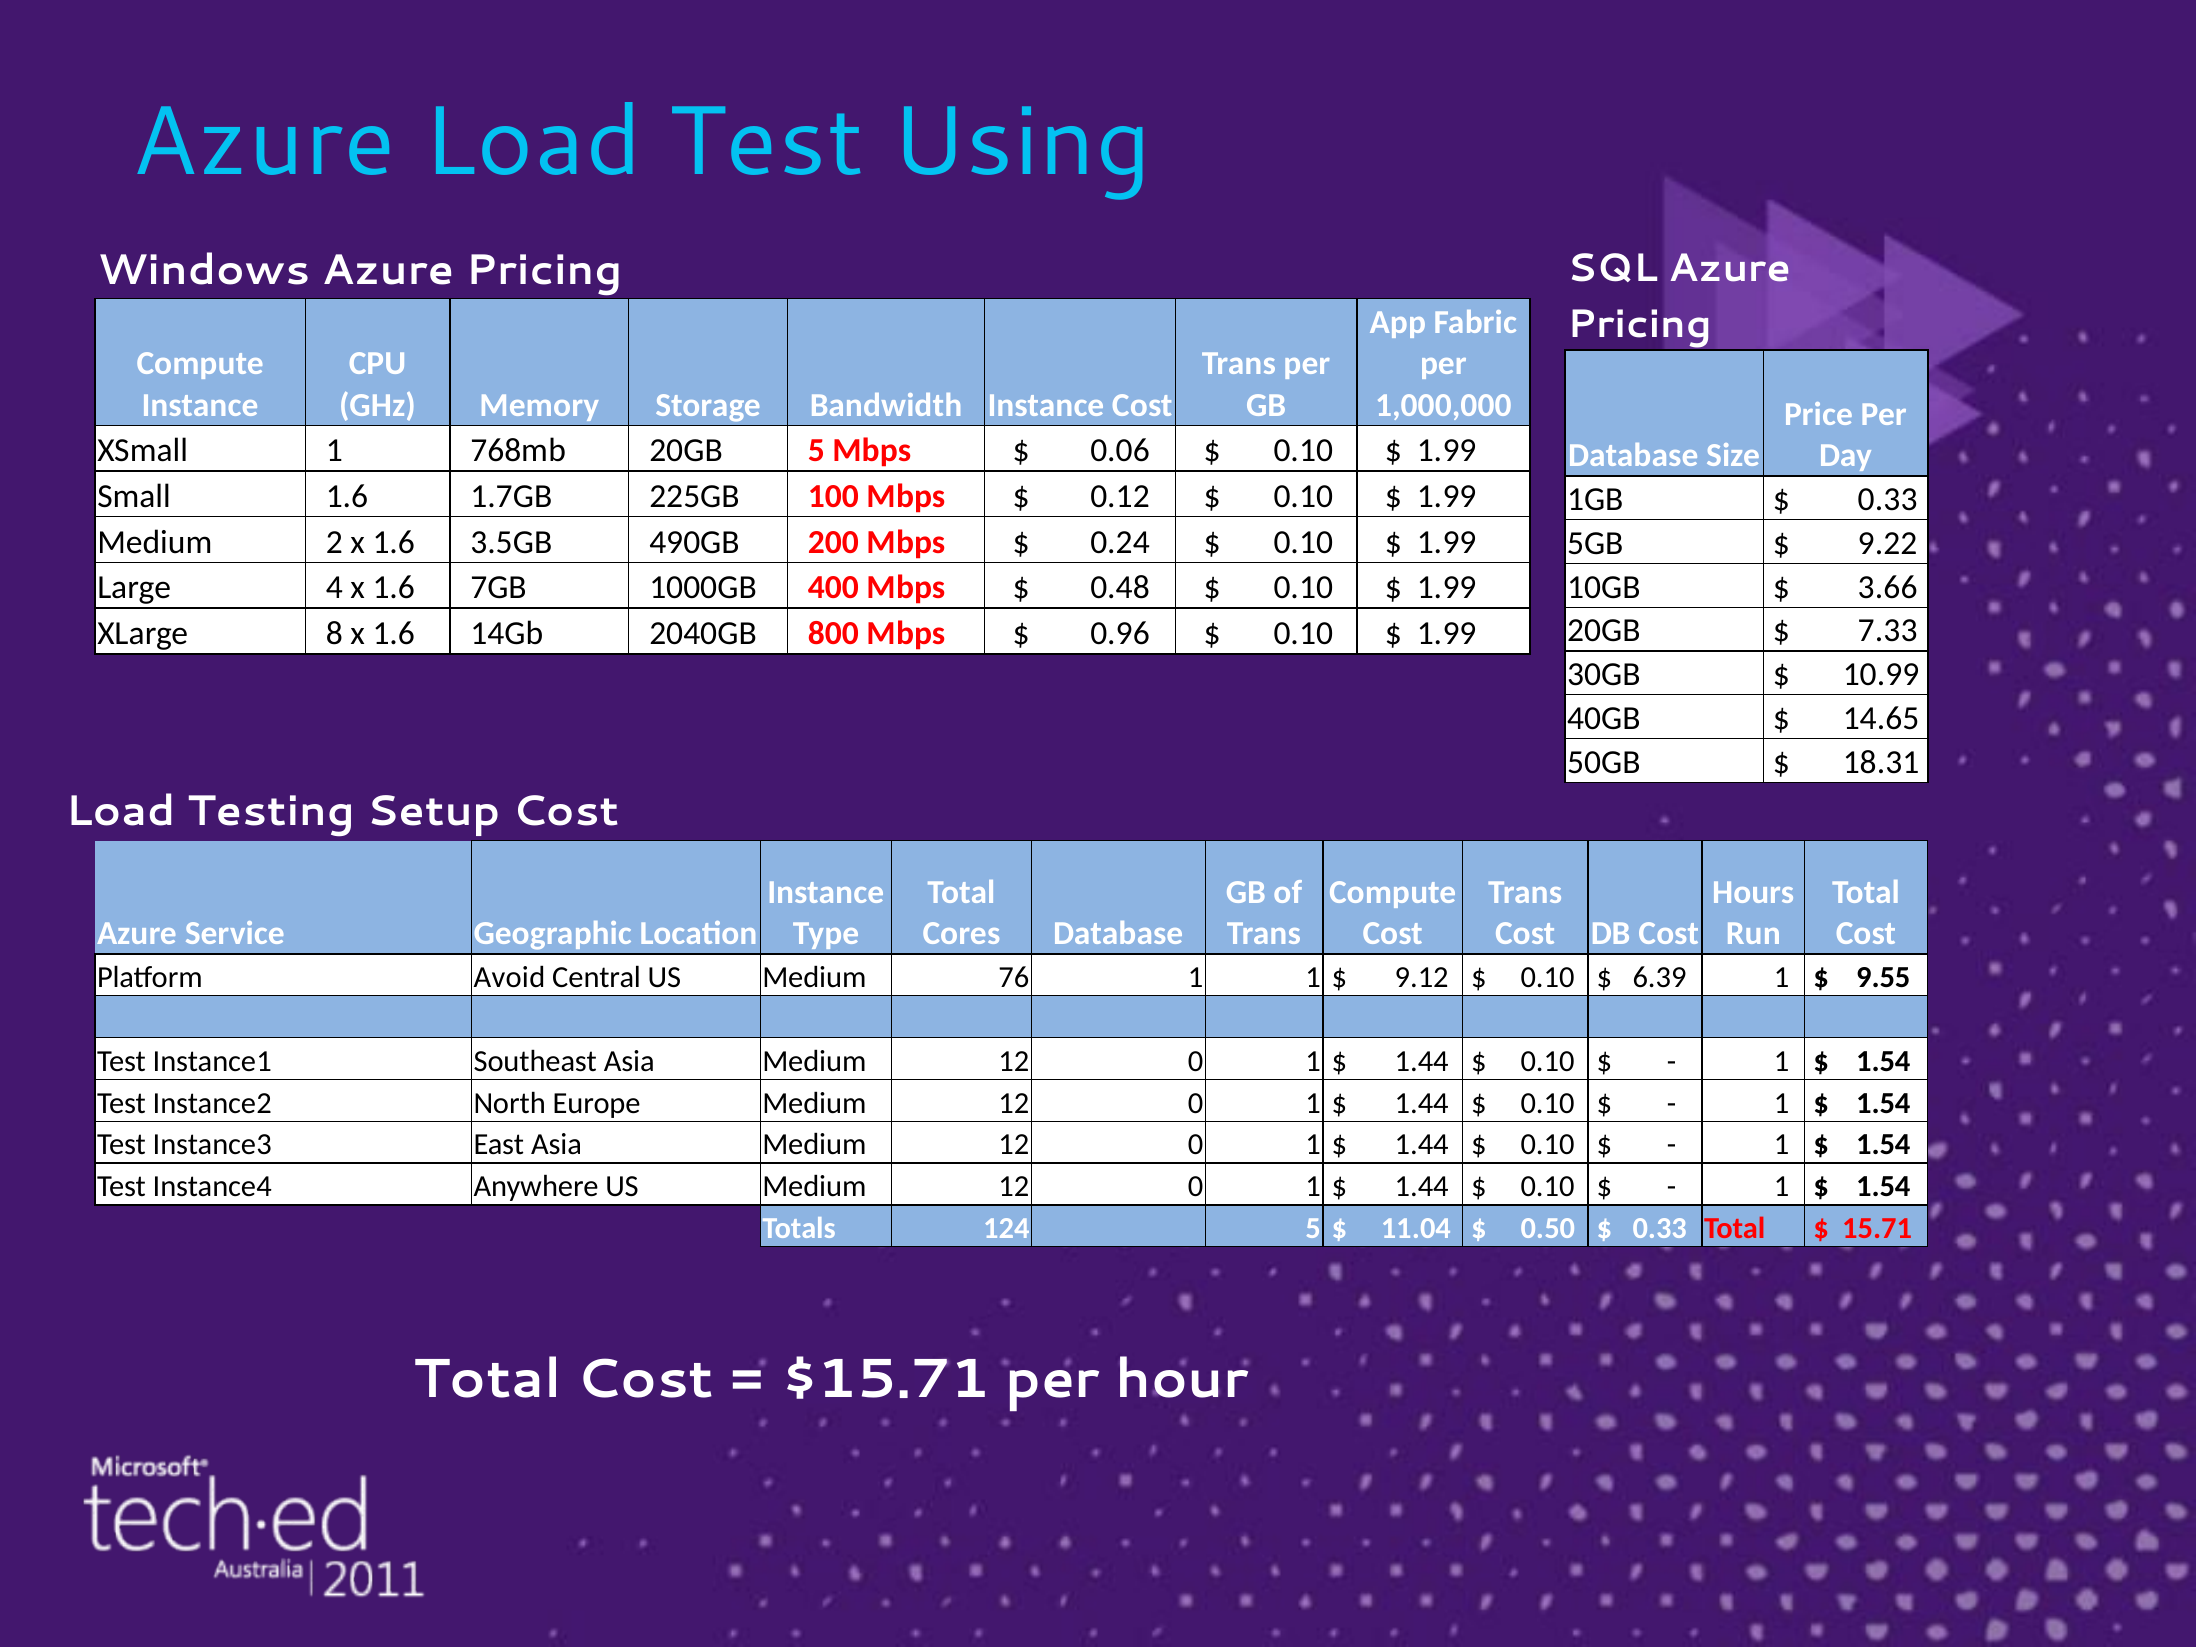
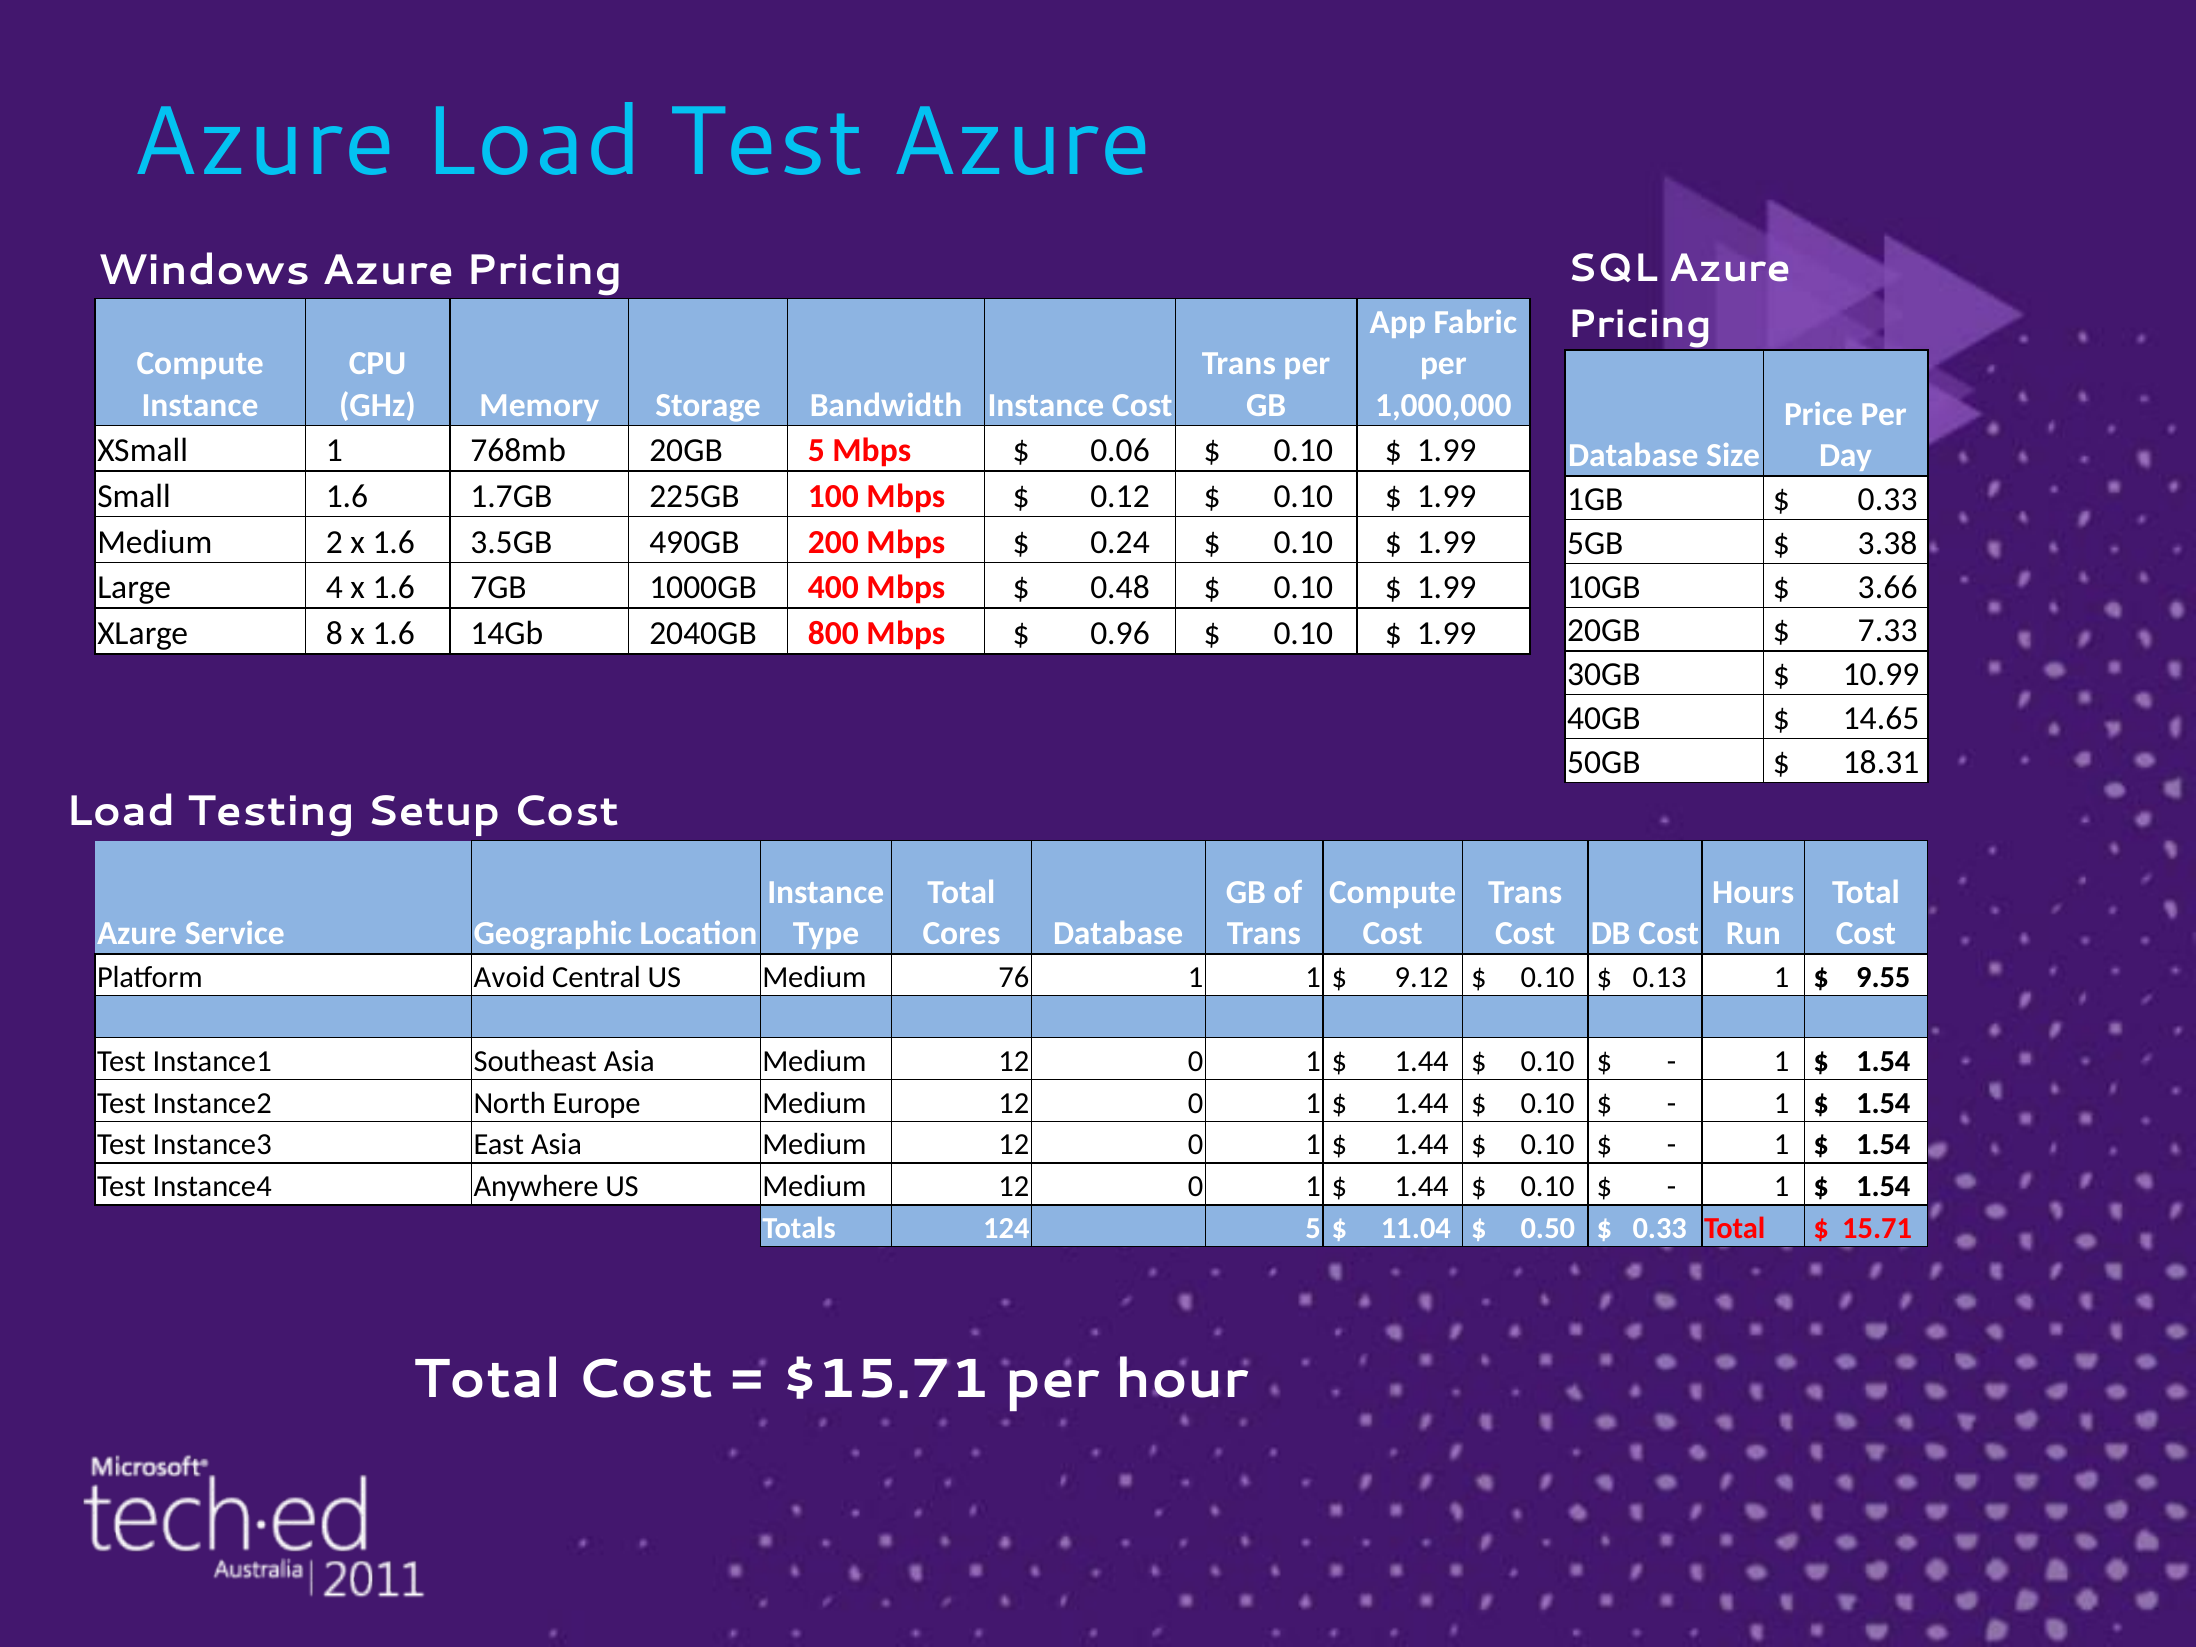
Test Using: Using -> Azure (1021, 142)
9.22: 9.22 -> 3.38 (1888, 543)
6.39: 6.39 -> 0.13 (1659, 978)
